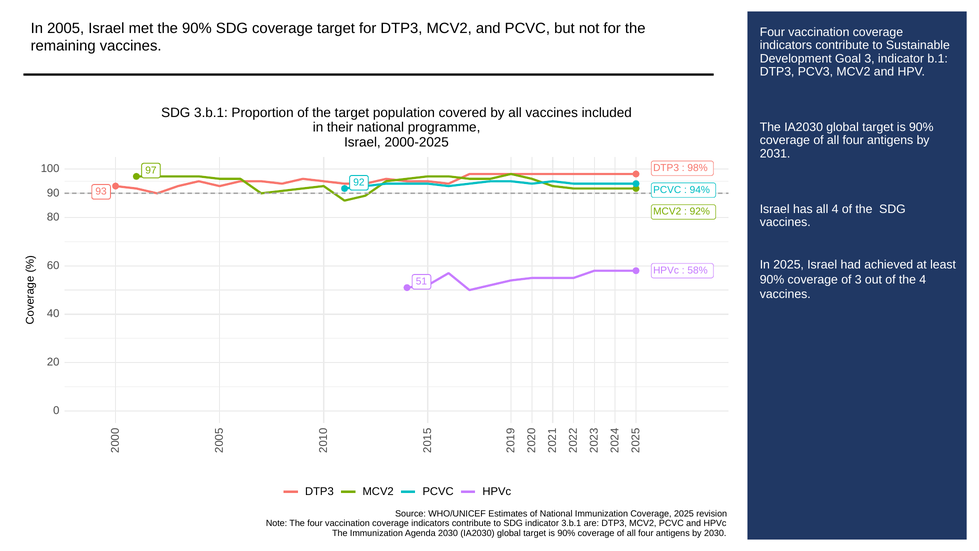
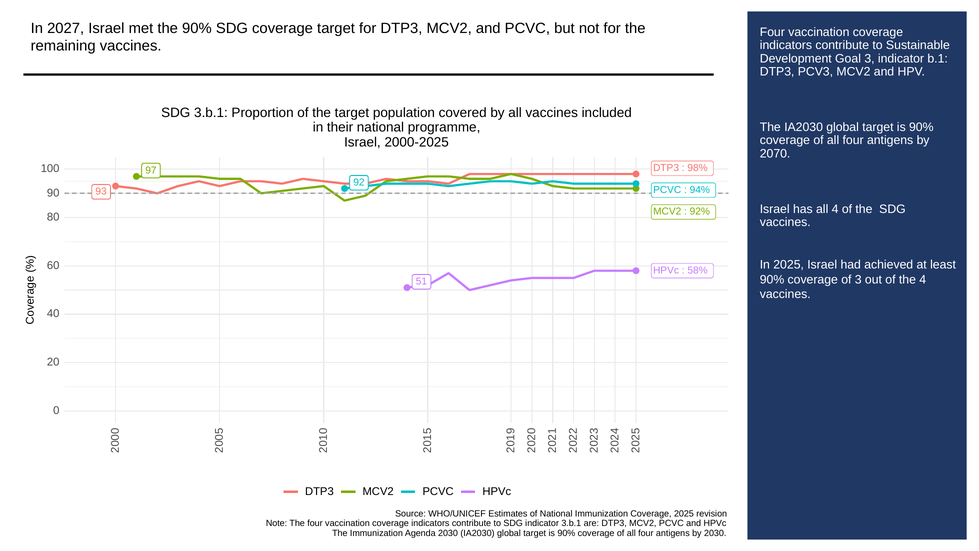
2005: 2005 -> 2027 (66, 28)
2031: 2031 -> 2070 (775, 154)
